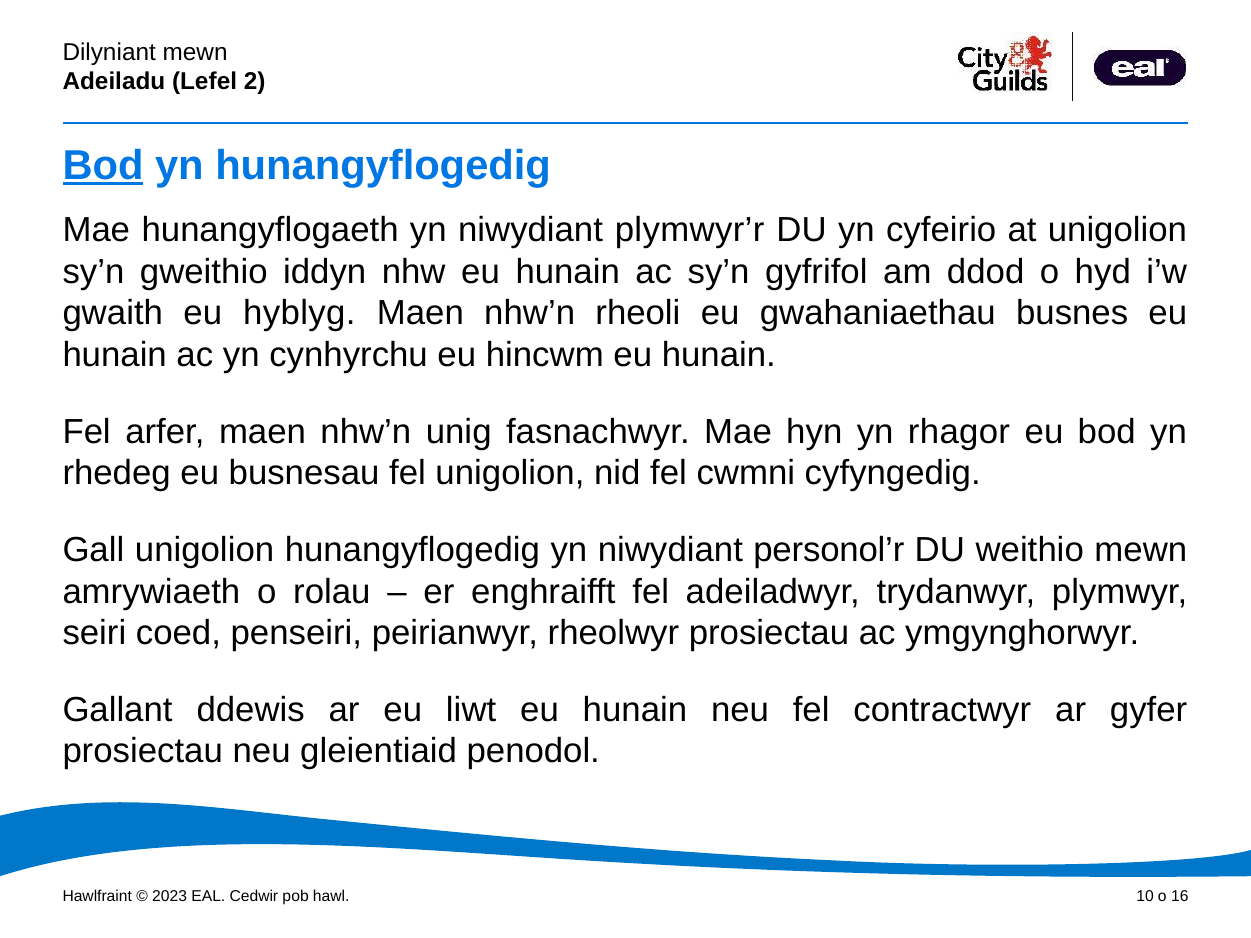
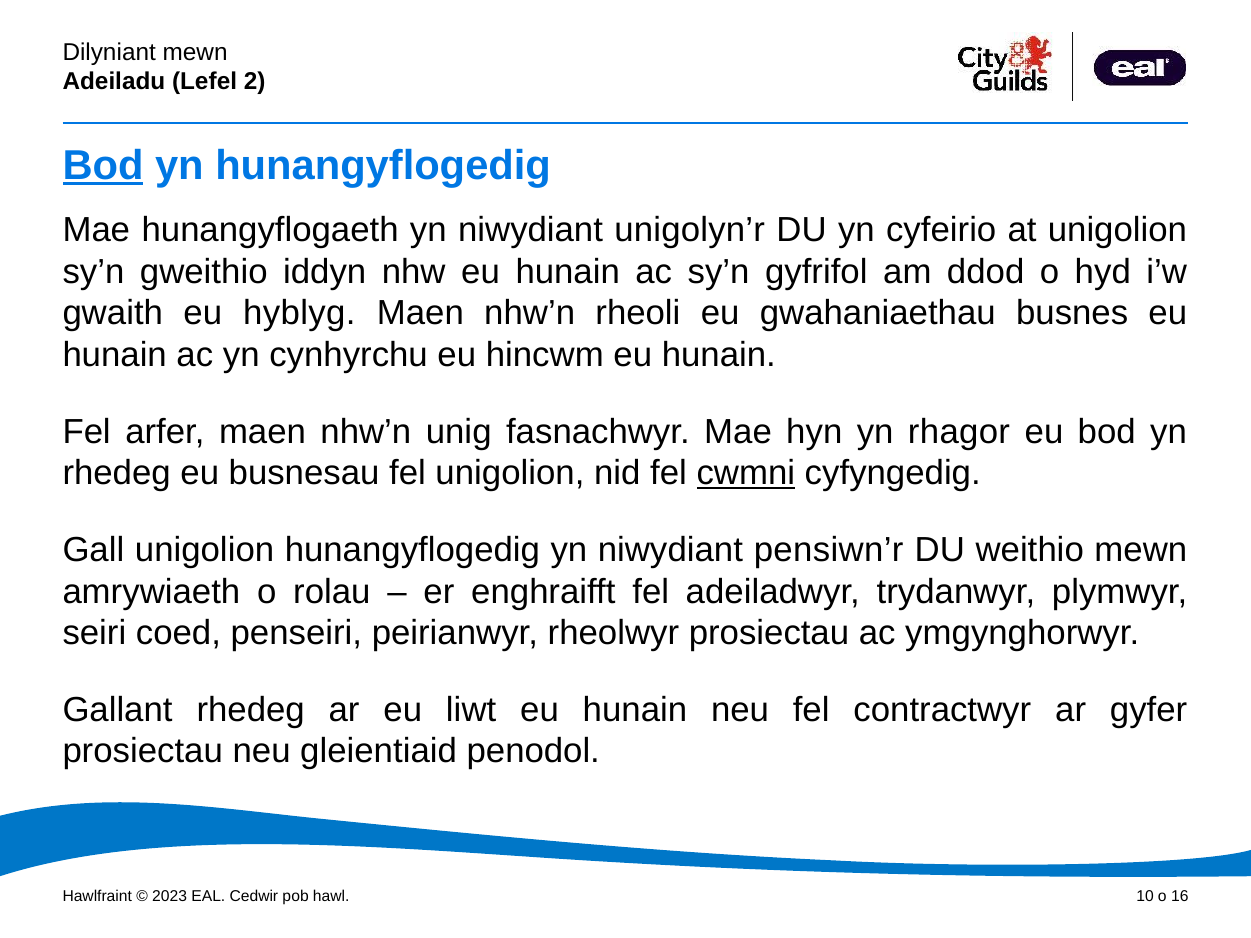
plymwyr’r: plymwyr’r -> unigolyn’r (690, 230)
cwmni underline: none -> present (746, 474)
personol’r: personol’r -> pensiwn’r (829, 550)
Gallant ddewis: ddewis -> rhedeg (251, 710)
